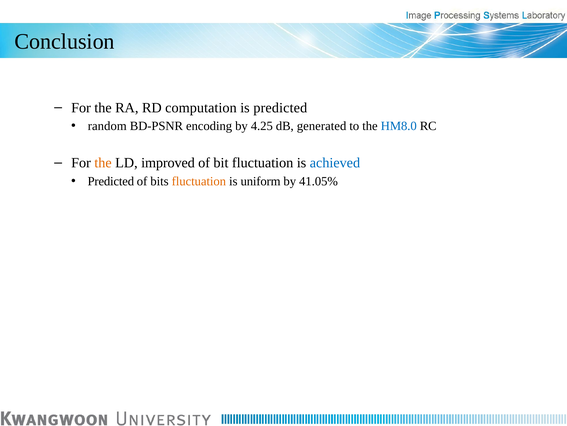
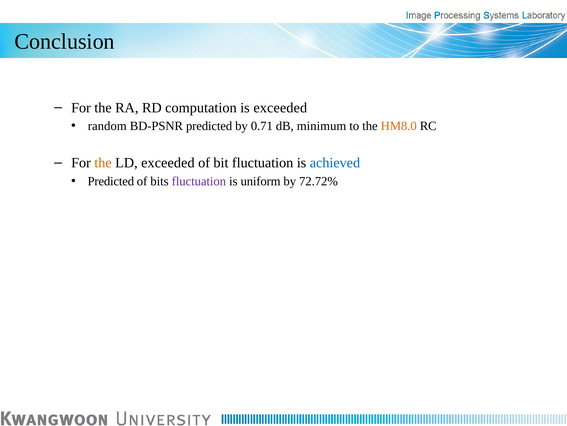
is predicted: predicted -> exceeded (280, 107)
BD-PSNR encoding: encoding -> predicted (209, 126)
4.25: 4.25 -> 0.71 (262, 126)
generated: generated -> minimum (322, 126)
HM8.0 colour: blue -> orange (399, 126)
LD improved: improved -> exceeded (168, 163)
fluctuation colour: orange -> purple (199, 181)
41.05%: 41.05% -> 72.72% (319, 181)
